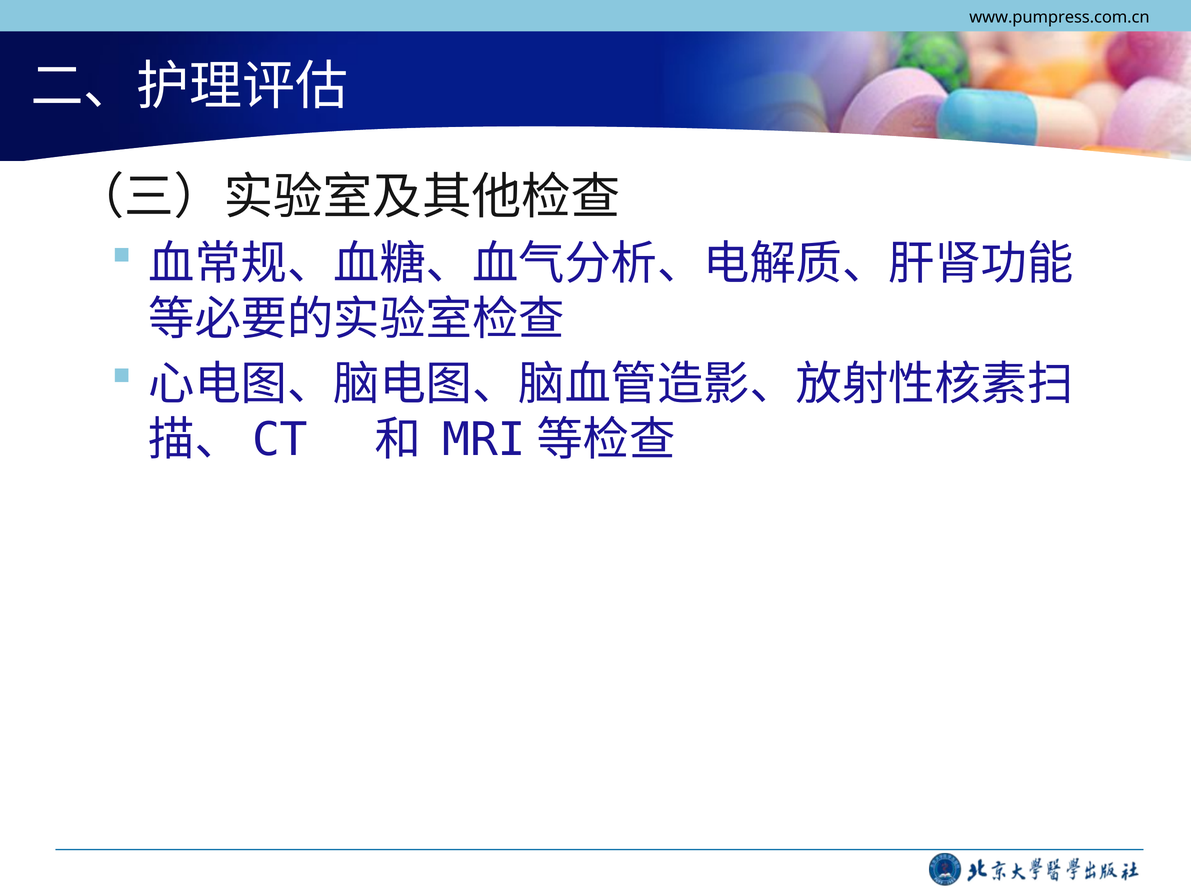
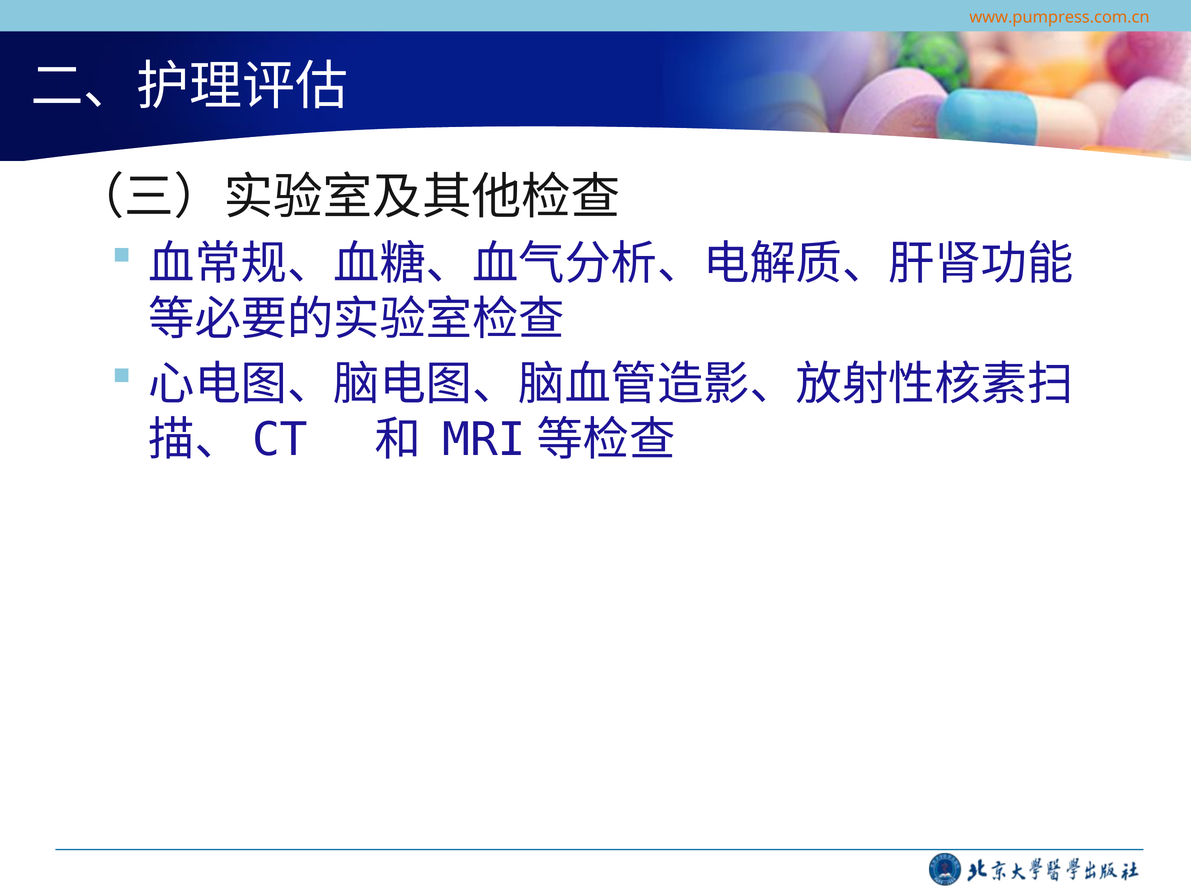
www.pumpress.com.cn colour: black -> orange (1059, 17)
